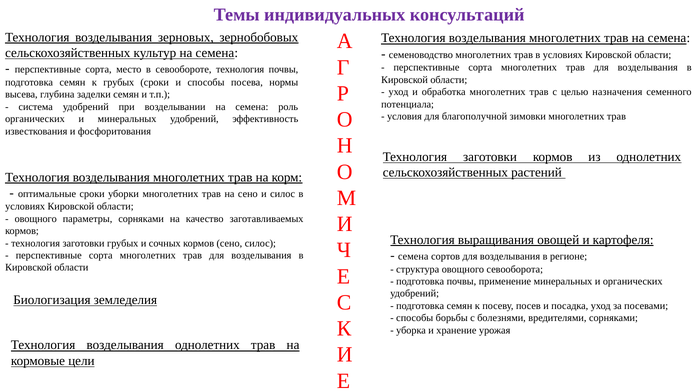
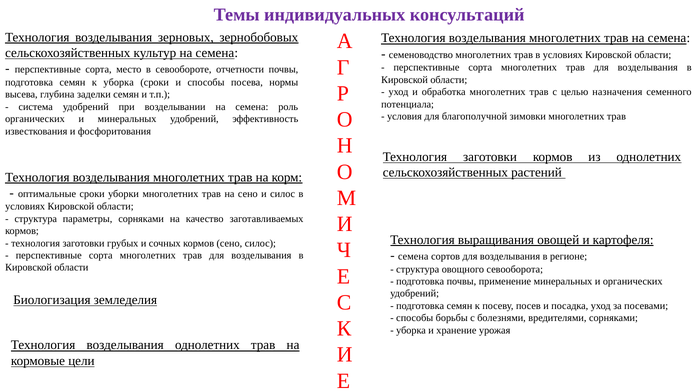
севообороте технология: технология -> отчетности (240, 70)
к грубых: грубых -> уборка (119, 82)
овощного: овощного -> структура (36, 219)
